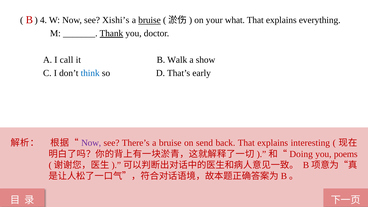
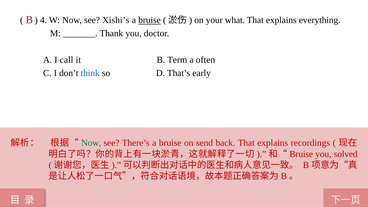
Thank underline: present -> none (111, 33)
Walk: Walk -> Term (177, 60)
show: show -> often (205, 60)
Now colour: purple -> green (91, 143)
interesting: interesting -> recordings (310, 143)
Doing: Doing -> Bruise (301, 154)
poems: poems -> solved (346, 154)
